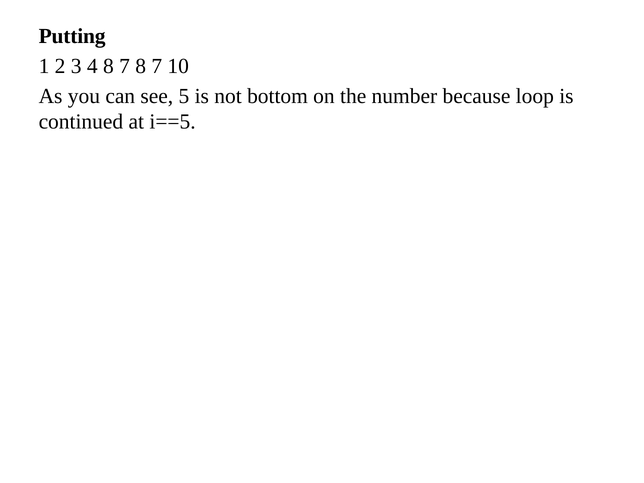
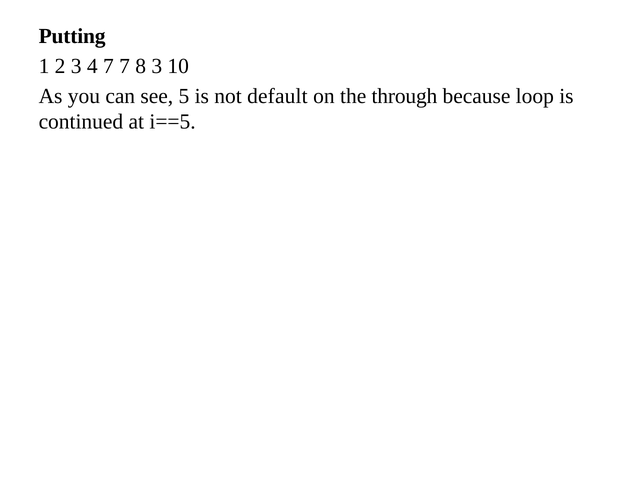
4 8: 8 -> 7 (108, 66)
7 8 7: 7 -> 3 (157, 66)
bottom: bottom -> default (277, 96)
number: number -> through (404, 96)
